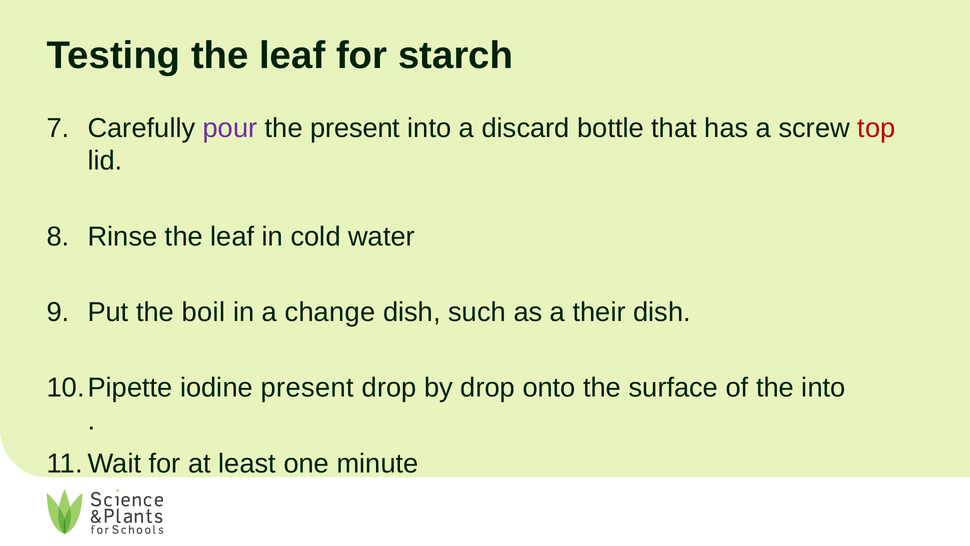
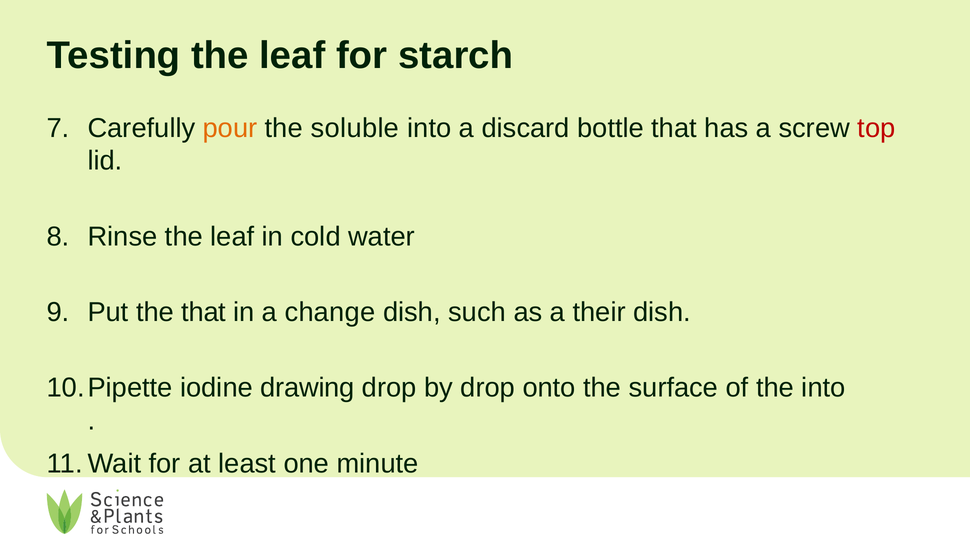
pour colour: purple -> orange (230, 128)
the present: present -> soluble (355, 128)
the boil: boil -> that (204, 312)
iodine present: present -> drawing (308, 388)
